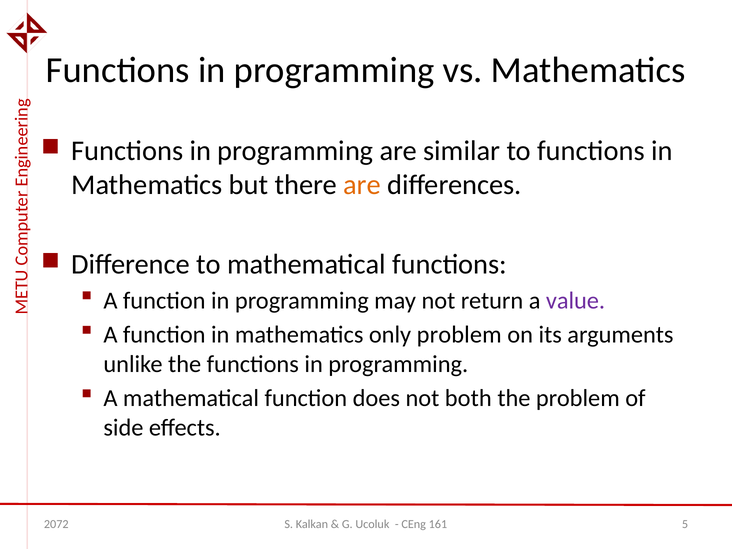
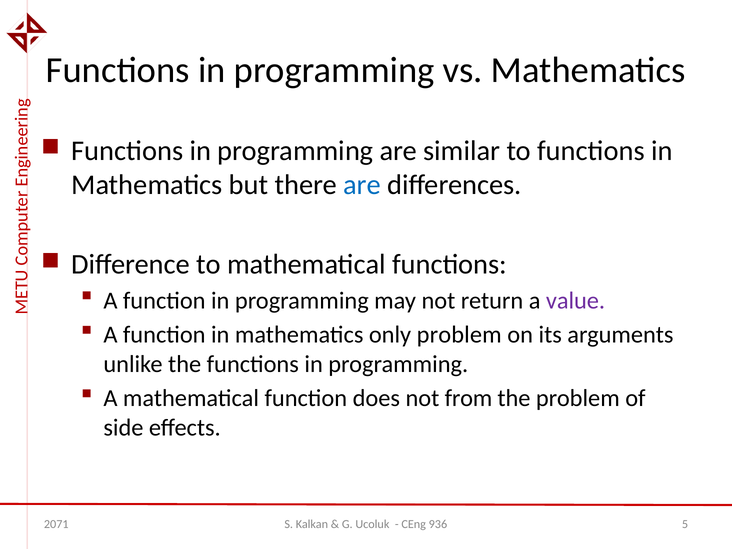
are colour: orange -> blue (362, 185)
both: both -> from (468, 398)
2072: 2072 -> 2071 (56, 524)
161: 161 -> 936 (438, 524)
